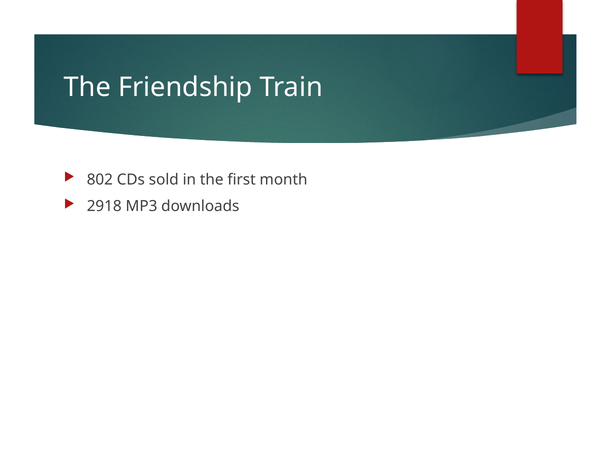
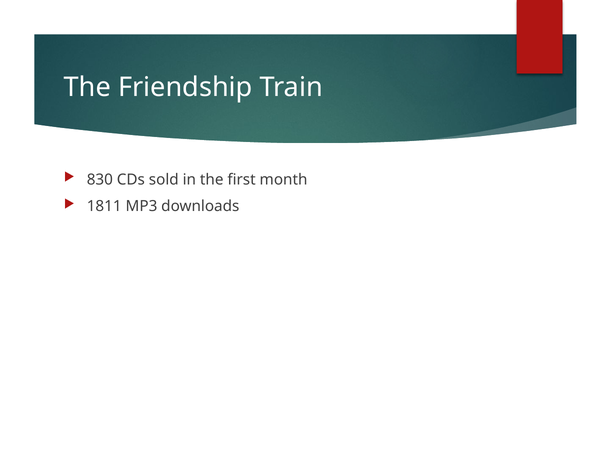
802: 802 -> 830 (100, 179)
2918: 2918 -> 1811 (104, 206)
